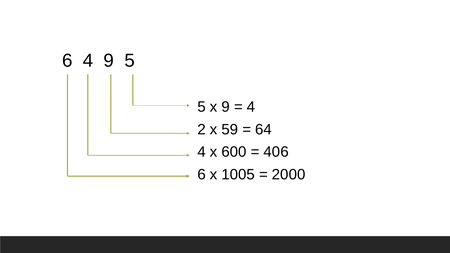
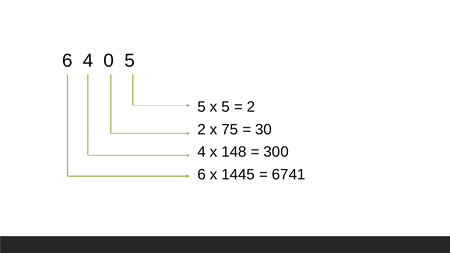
4 9: 9 -> 0 (109, 61)
x 9: 9 -> 5 (226, 107)
4: 4 -> 2 (251, 107)
59: 59 -> 75 (230, 130)
64: 64 -> 30 (264, 130)
600: 600 -> 148 (234, 152)
406: 406 -> 300 (276, 152)
1005: 1005 -> 1445 (238, 175)
2000: 2000 -> 6741 (289, 175)
